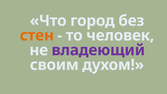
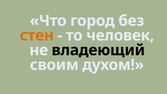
владеющий colour: purple -> black (98, 50)
